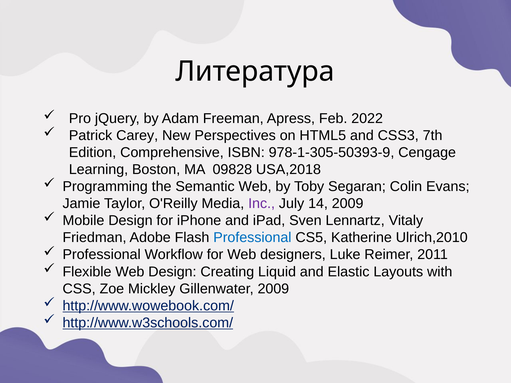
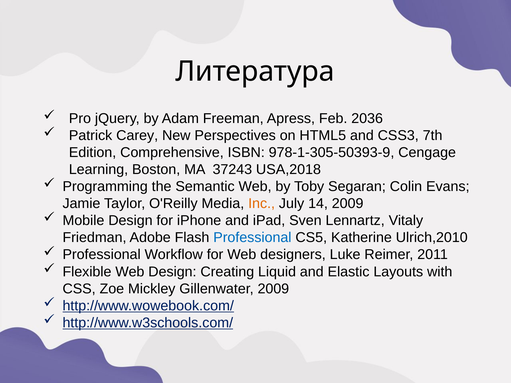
2022: 2022 -> 2036 (367, 118)
09828: 09828 -> 37243 (232, 170)
Inc colour: purple -> orange (262, 204)
